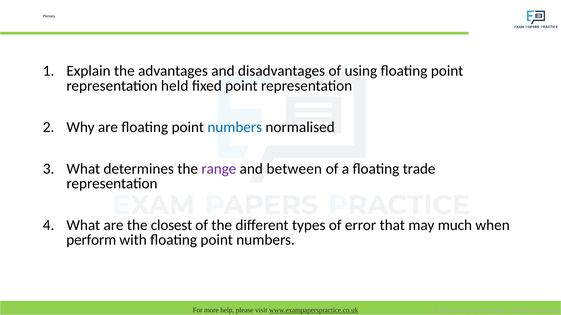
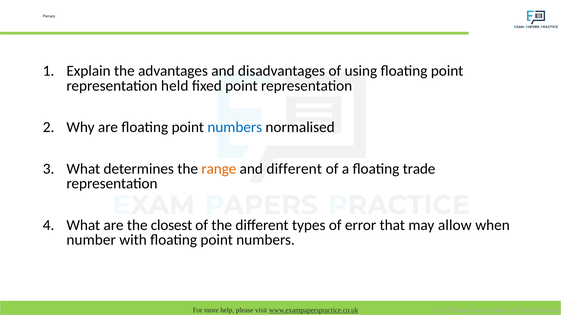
range colour: purple -> orange (219, 169)
and between: between -> different (294, 169)
much: much -> allow (455, 226)
perform: perform -> number (91, 240)
